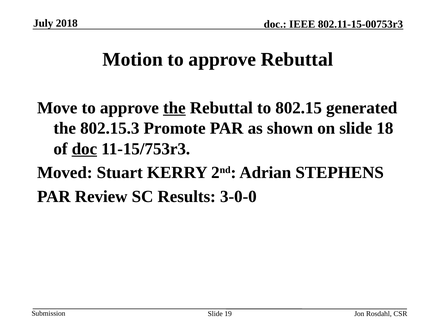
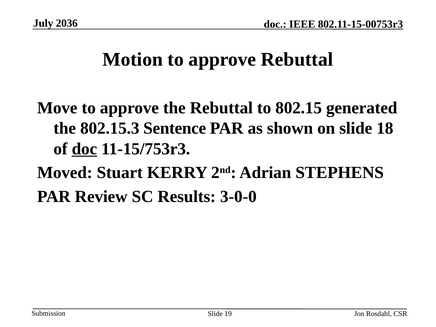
2018: 2018 -> 2036 (67, 23)
the underline: present -> none (174, 108)
Promote: Promote -> Sentence (175, 128)
